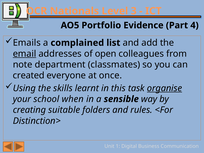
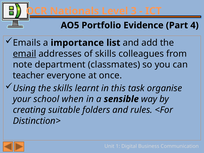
complained: complained -> importance (77, 43)
of open: open -> skills (106, 54)
created: created -> teacher (29, 75)
organise underline: present -> none (164, 88)
